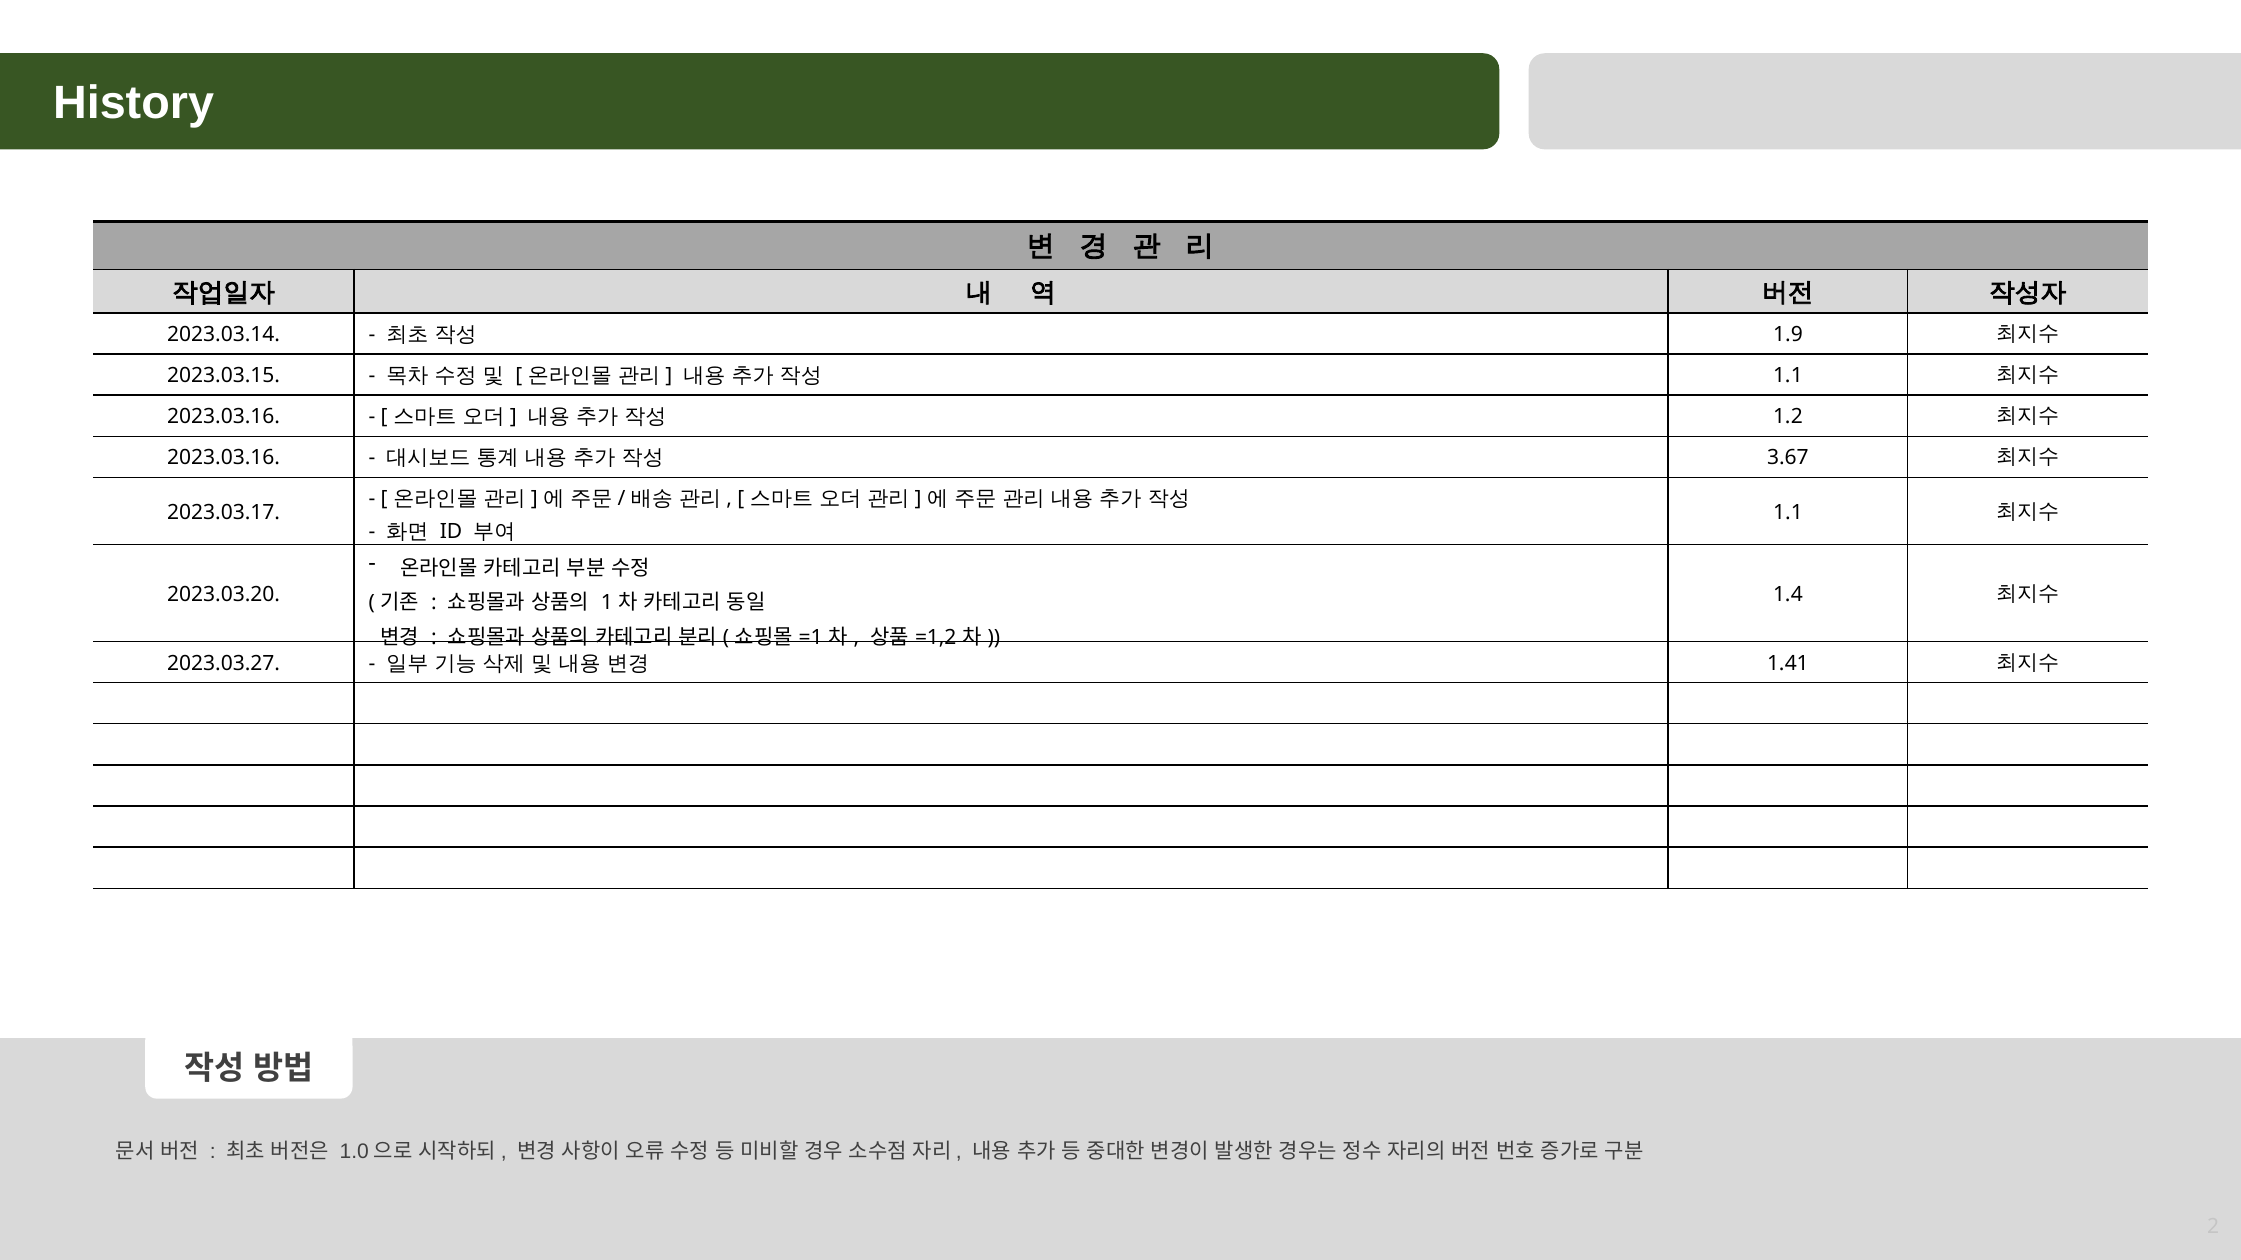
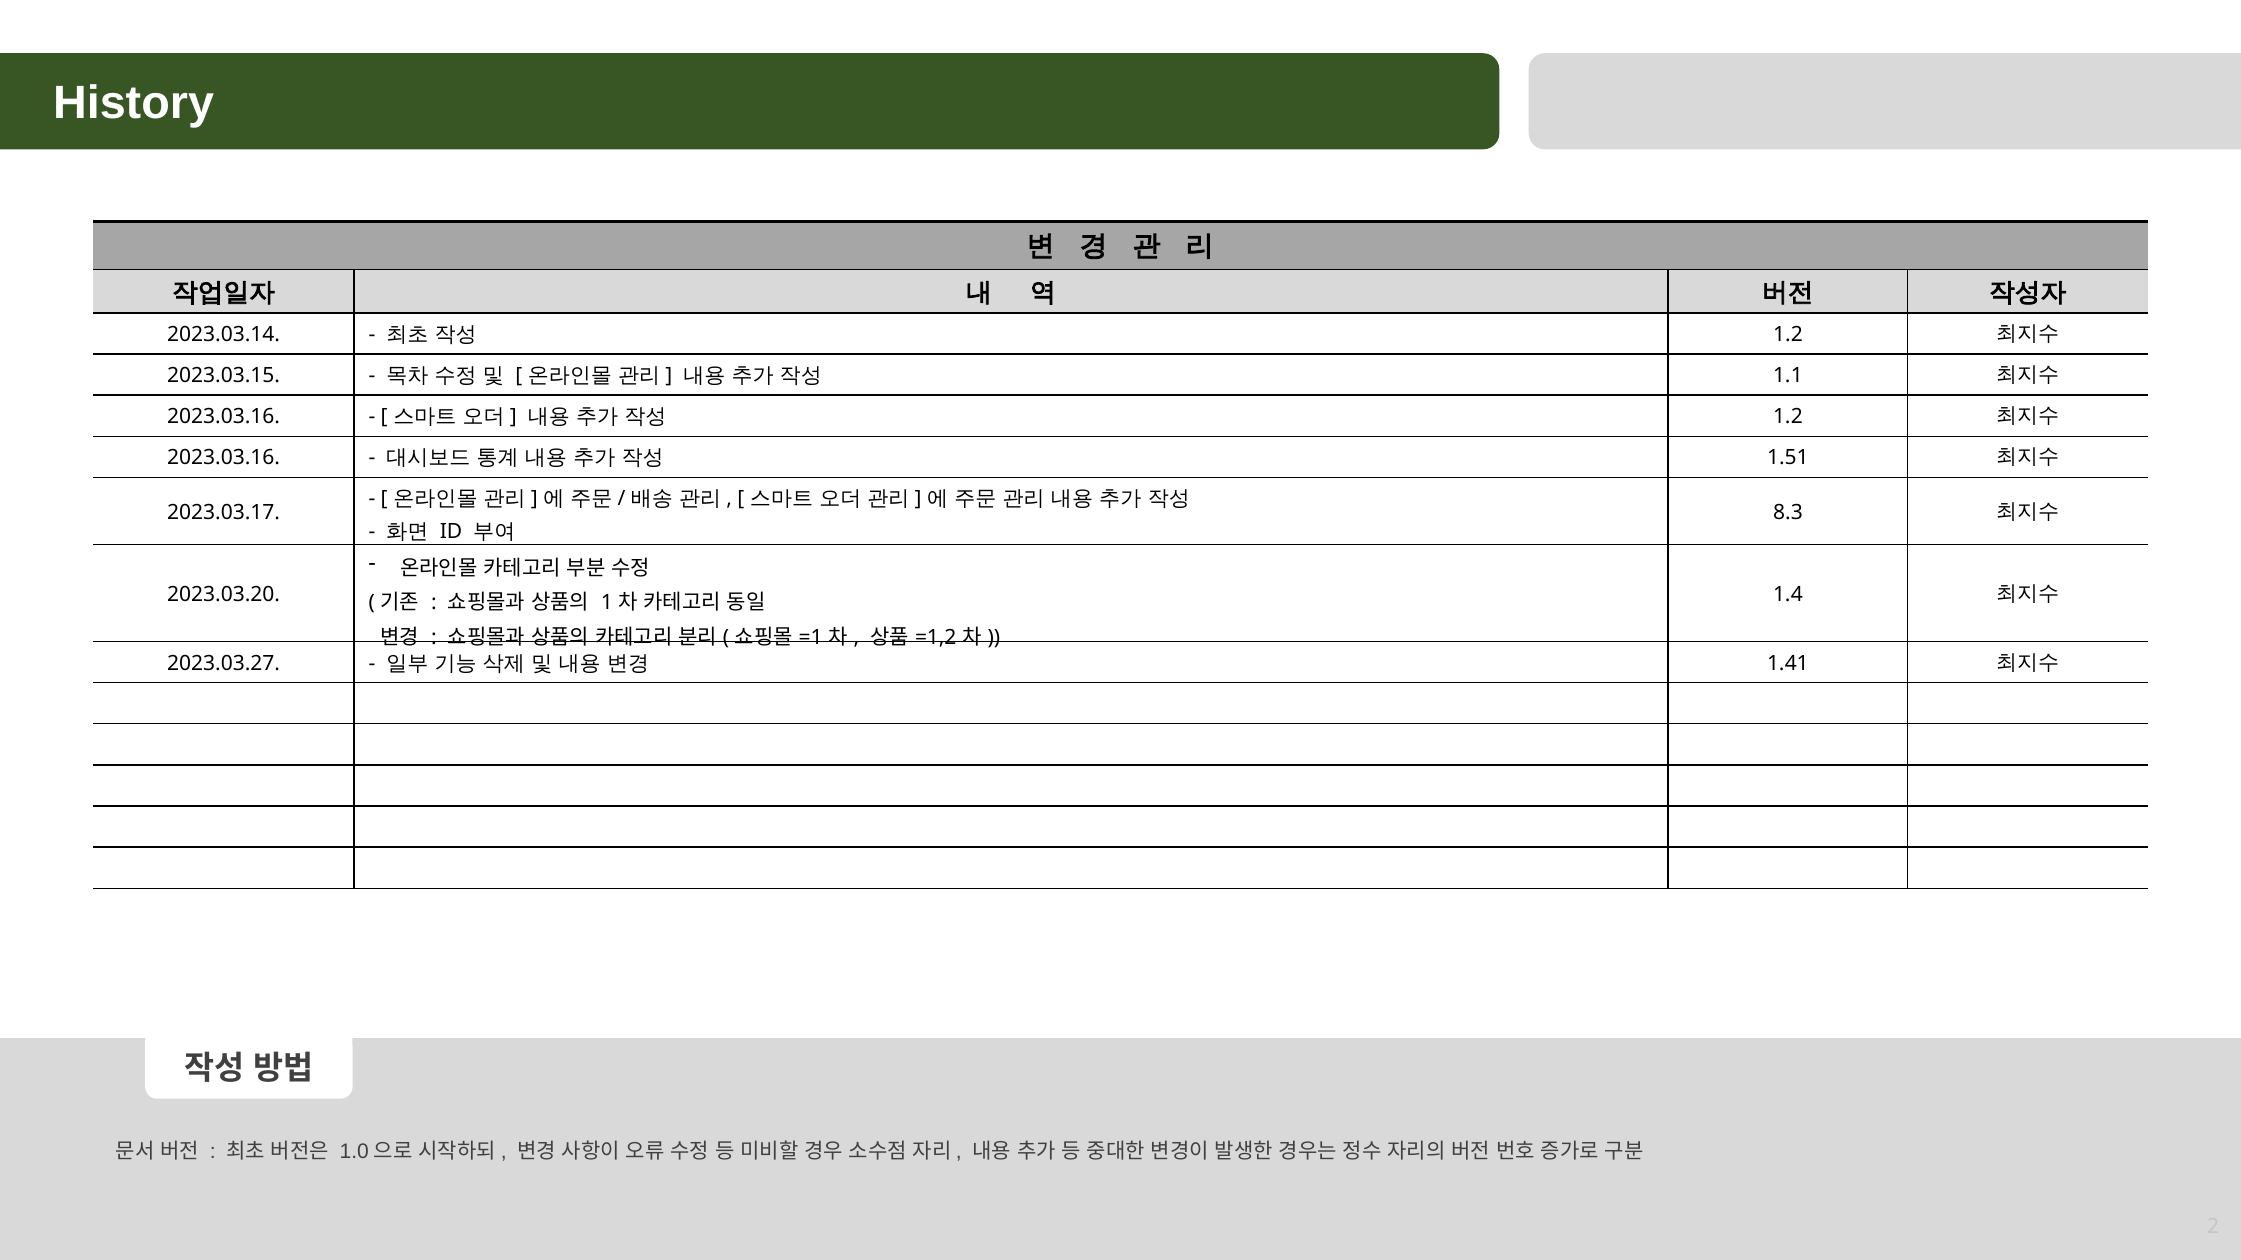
1.9: 1.9 -> 1.2 (1788, 335)
3.67: 3.67 -> 1.51 (1788, 458)
1.1: 1.1 -> 8.3 (1788, 512)
